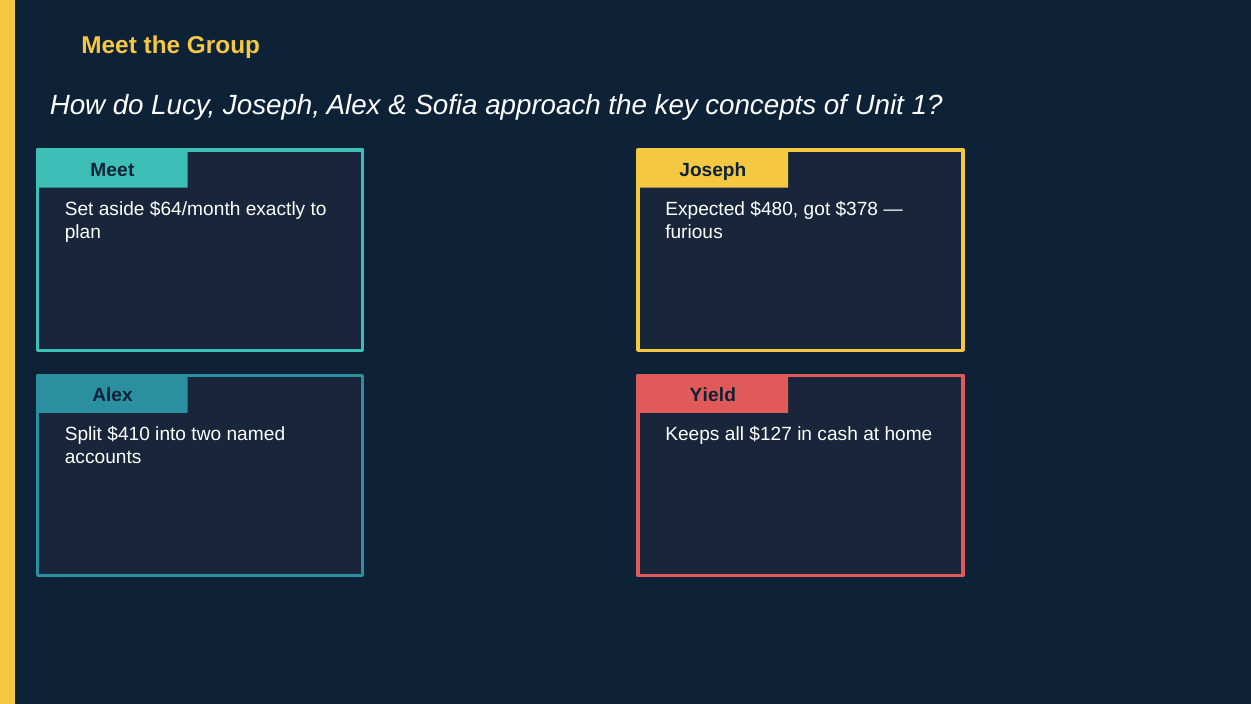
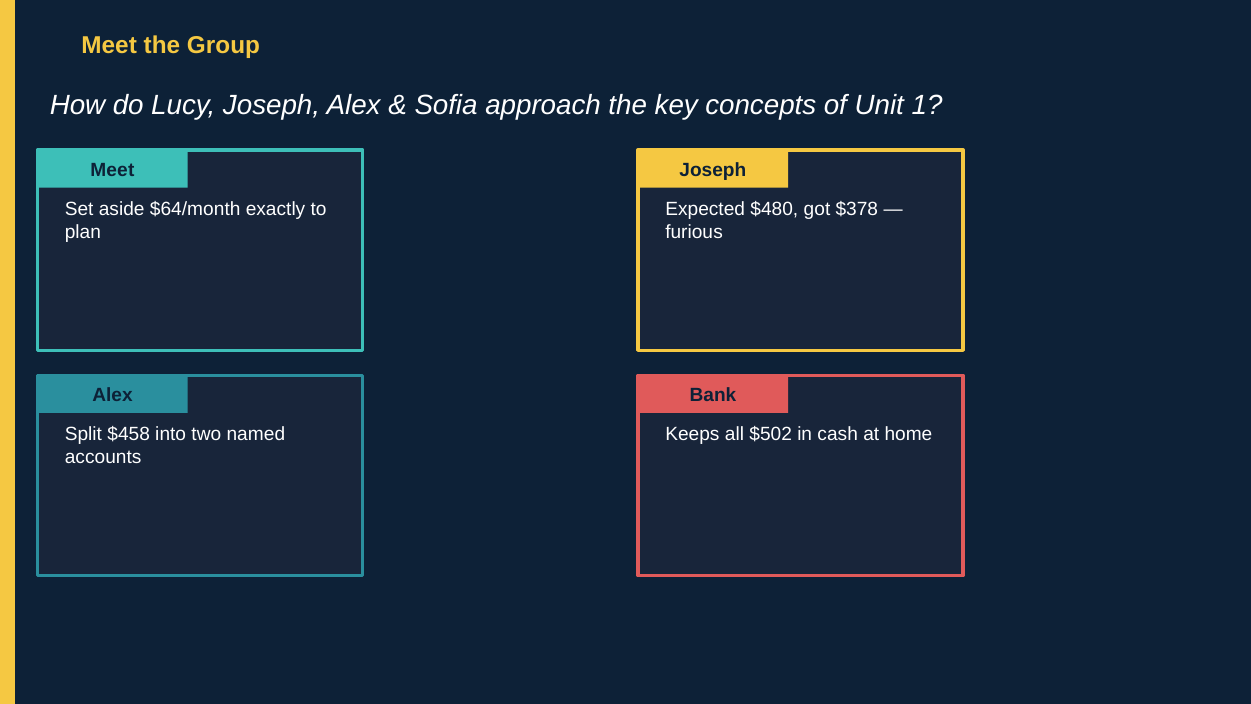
Yield: Yield -> Bank (713, 395)
$410: $410 -> $458 (129, 434)
$127: $127 -> $502 (771, 434)
